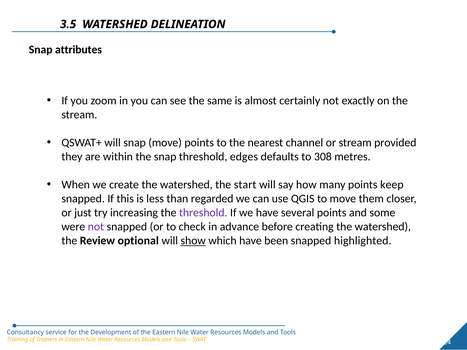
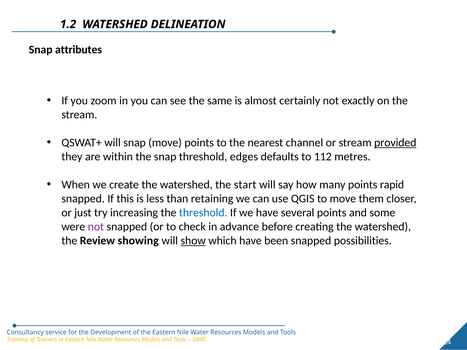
3.5: 3.5 -> 1.2 (68, 24)
provided underline: none -> present (395, 143)
308: 308 -> 112 (323, 157)
keep: keep -> rapid (392, 185)
regarded: regarded -> retaining (212, 199)
threshold colour: purple -> blue (203, 213)
optional: optional -> showing (138, 241)
highlighted: highlighted -> possibilities (363, 241)
